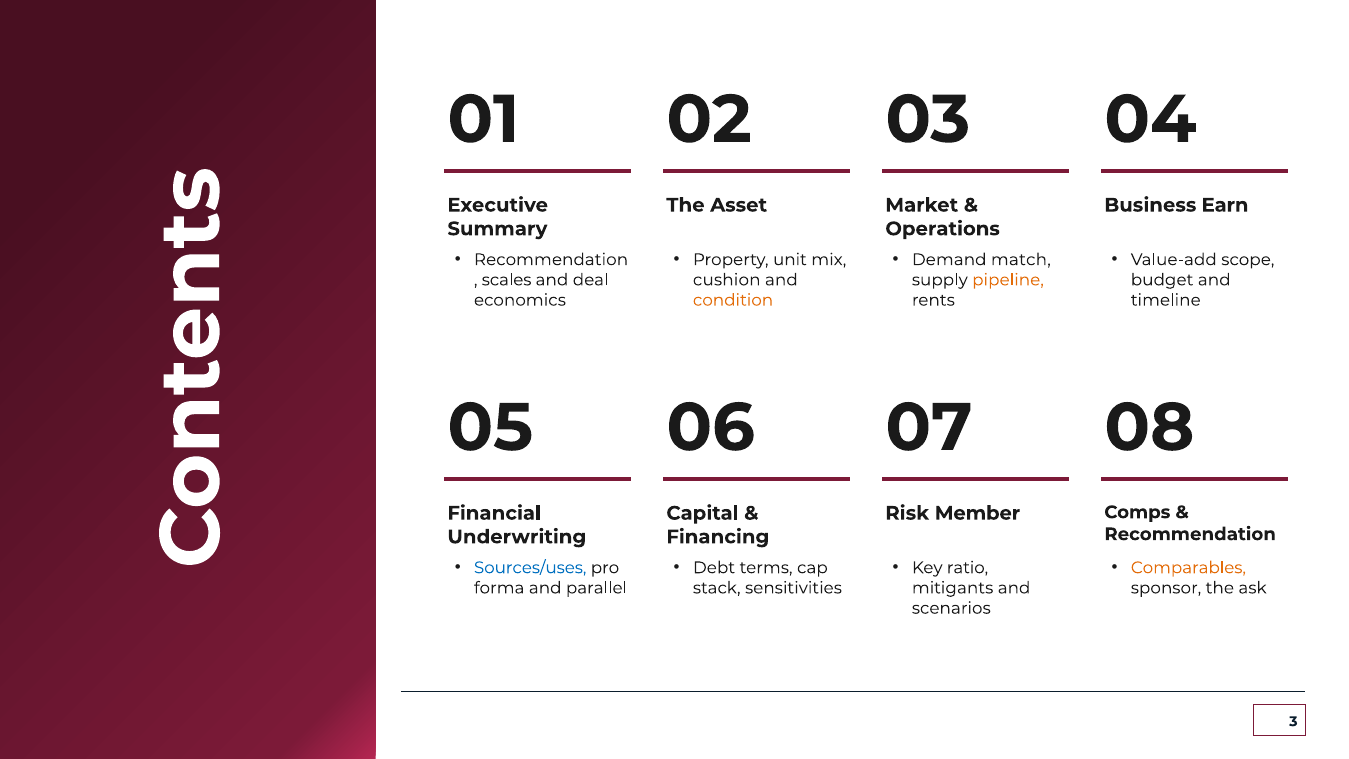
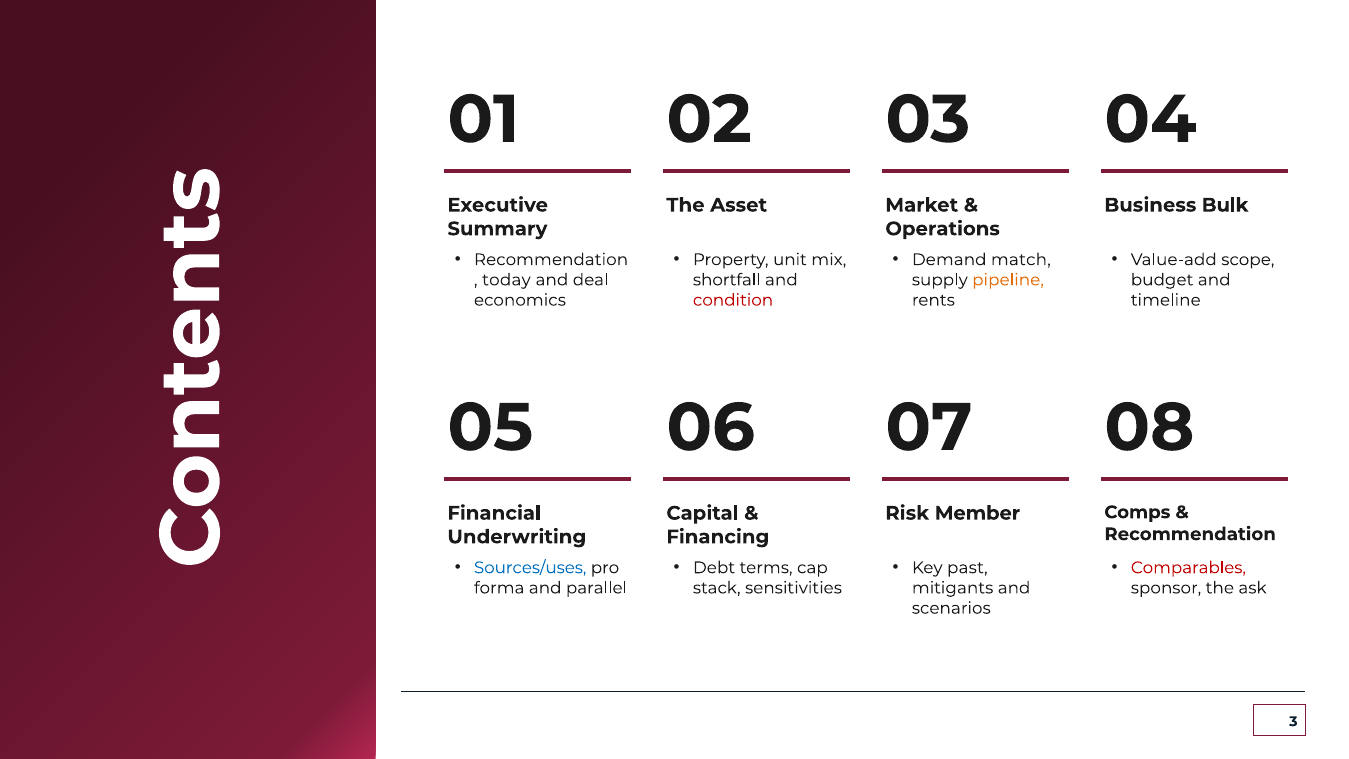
Earn: Earn -> Bulk (1225, 205)
scales: scales -> today (506, 280)
cushion: cushion -> shortfall (727, 280)
condition colour: orange -> red (733, 300)
ratio: ratio -> past (967, 568)
Comparables colour: orange -> red (1188, 568)
